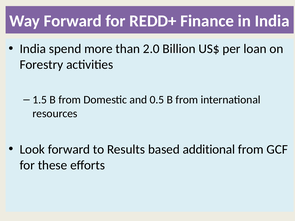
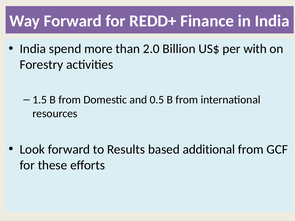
loan: loan -> with (255, 49)
